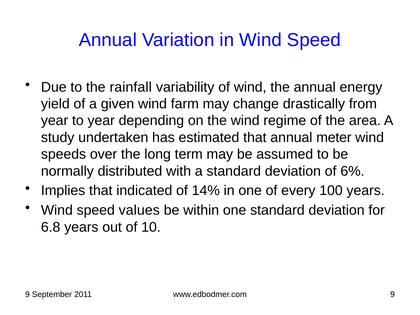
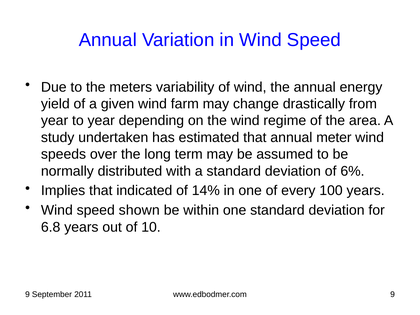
rainfall: rainfall -> meters (131, 87)
values: values -> shown (139, 210)
